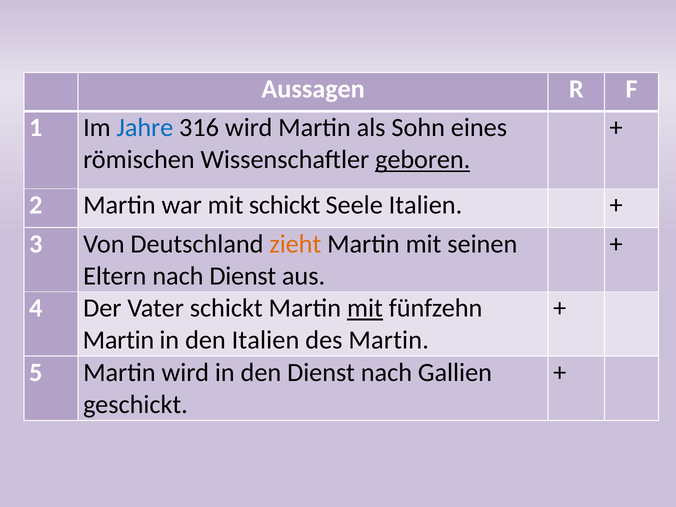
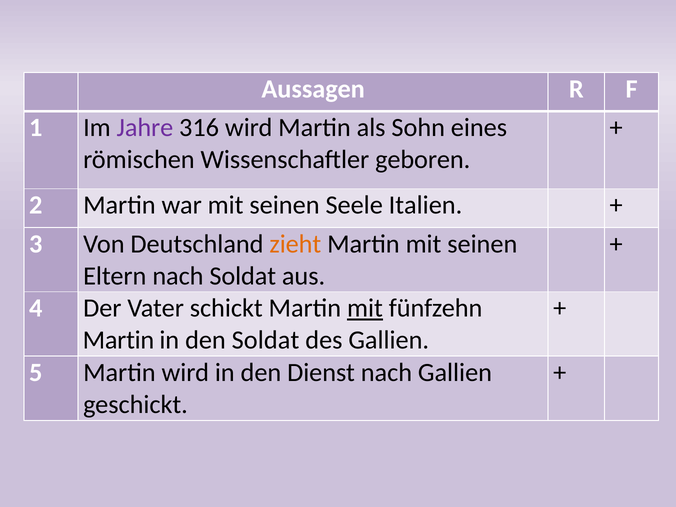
Jahre colour: blue -> purple (145, 128)
geboren underline: present -> none (423, 160)
war mit schickt: schickt -> seinen (284, 205)
nach Dienst: Dienst -> Soldat (243, 276)
den Italien: Italien -> Soldat (265, 340)
des Martin: Martin -> Gallien (389, 340)
